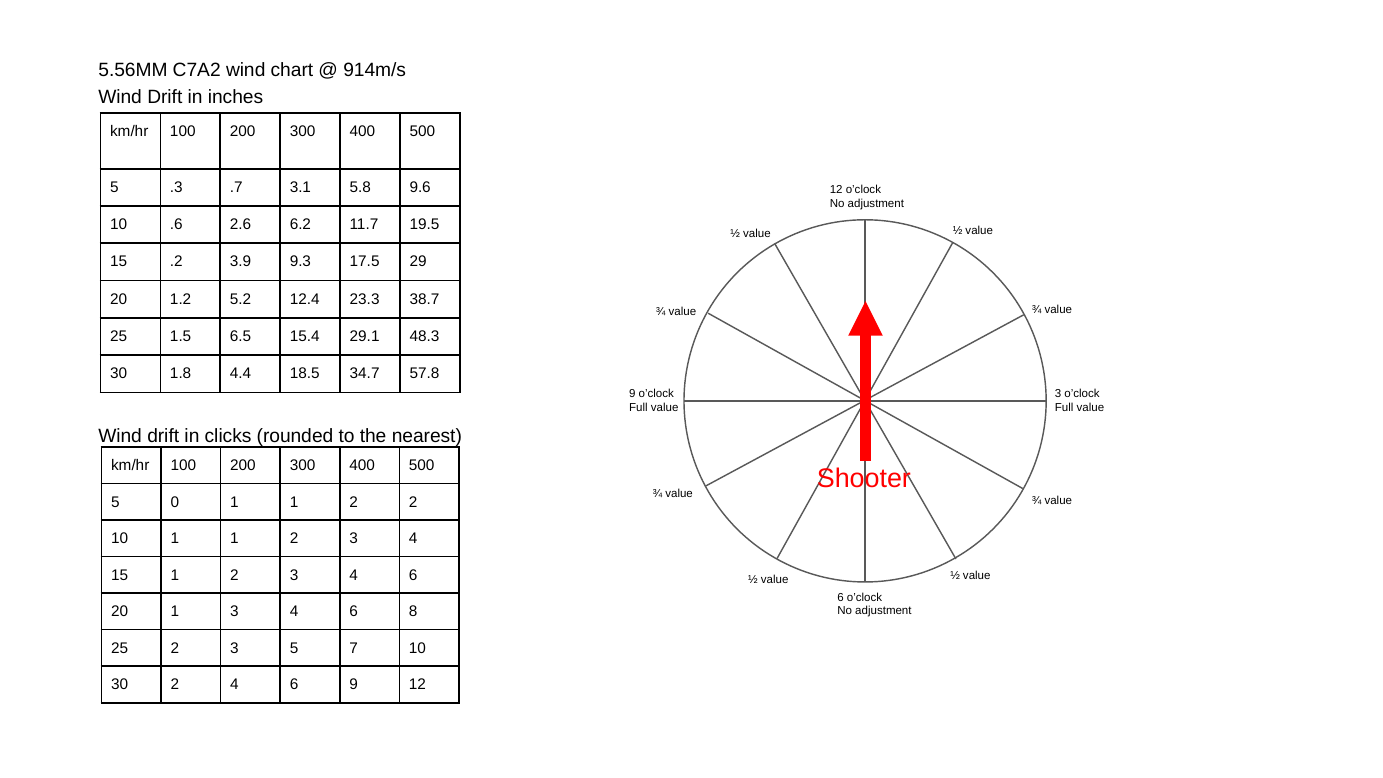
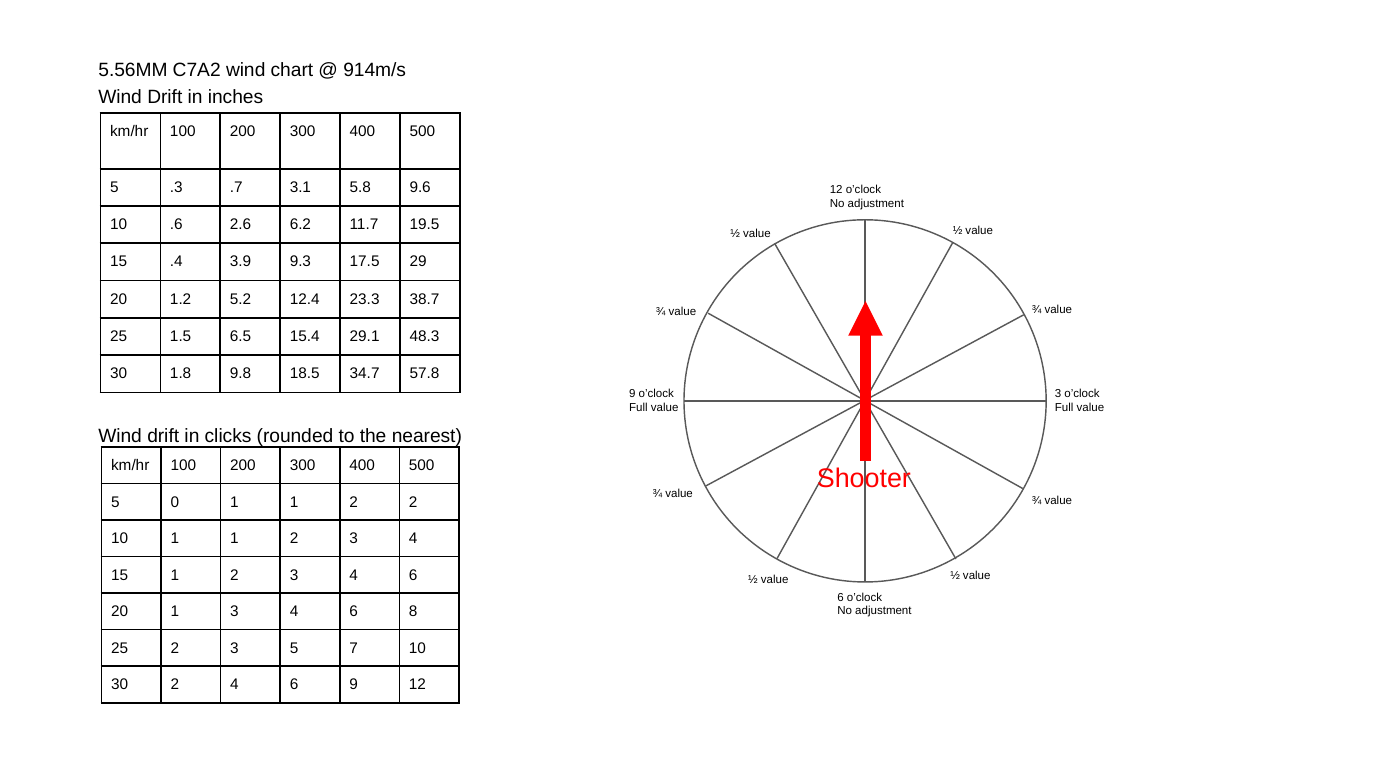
.2: .2 -> .4 (176, 262)
4.4: 4.4 -> 9.8 (241, 374)
